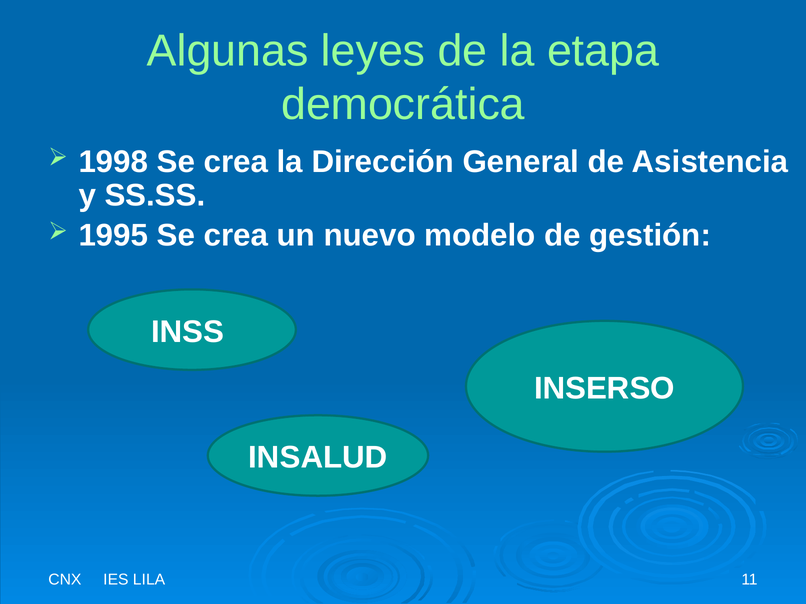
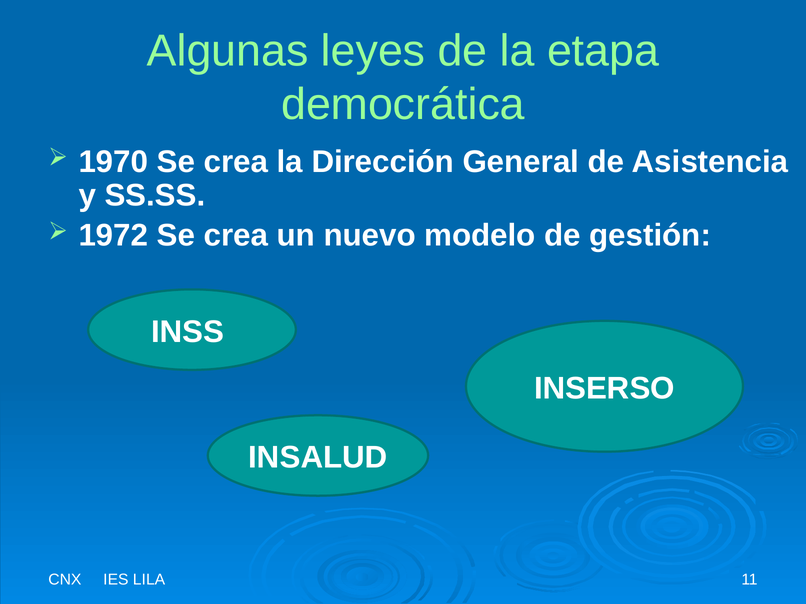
1998: 1998 -> 1970 (113, 162)
1995: 1995 -> 1972 (113, 236)
